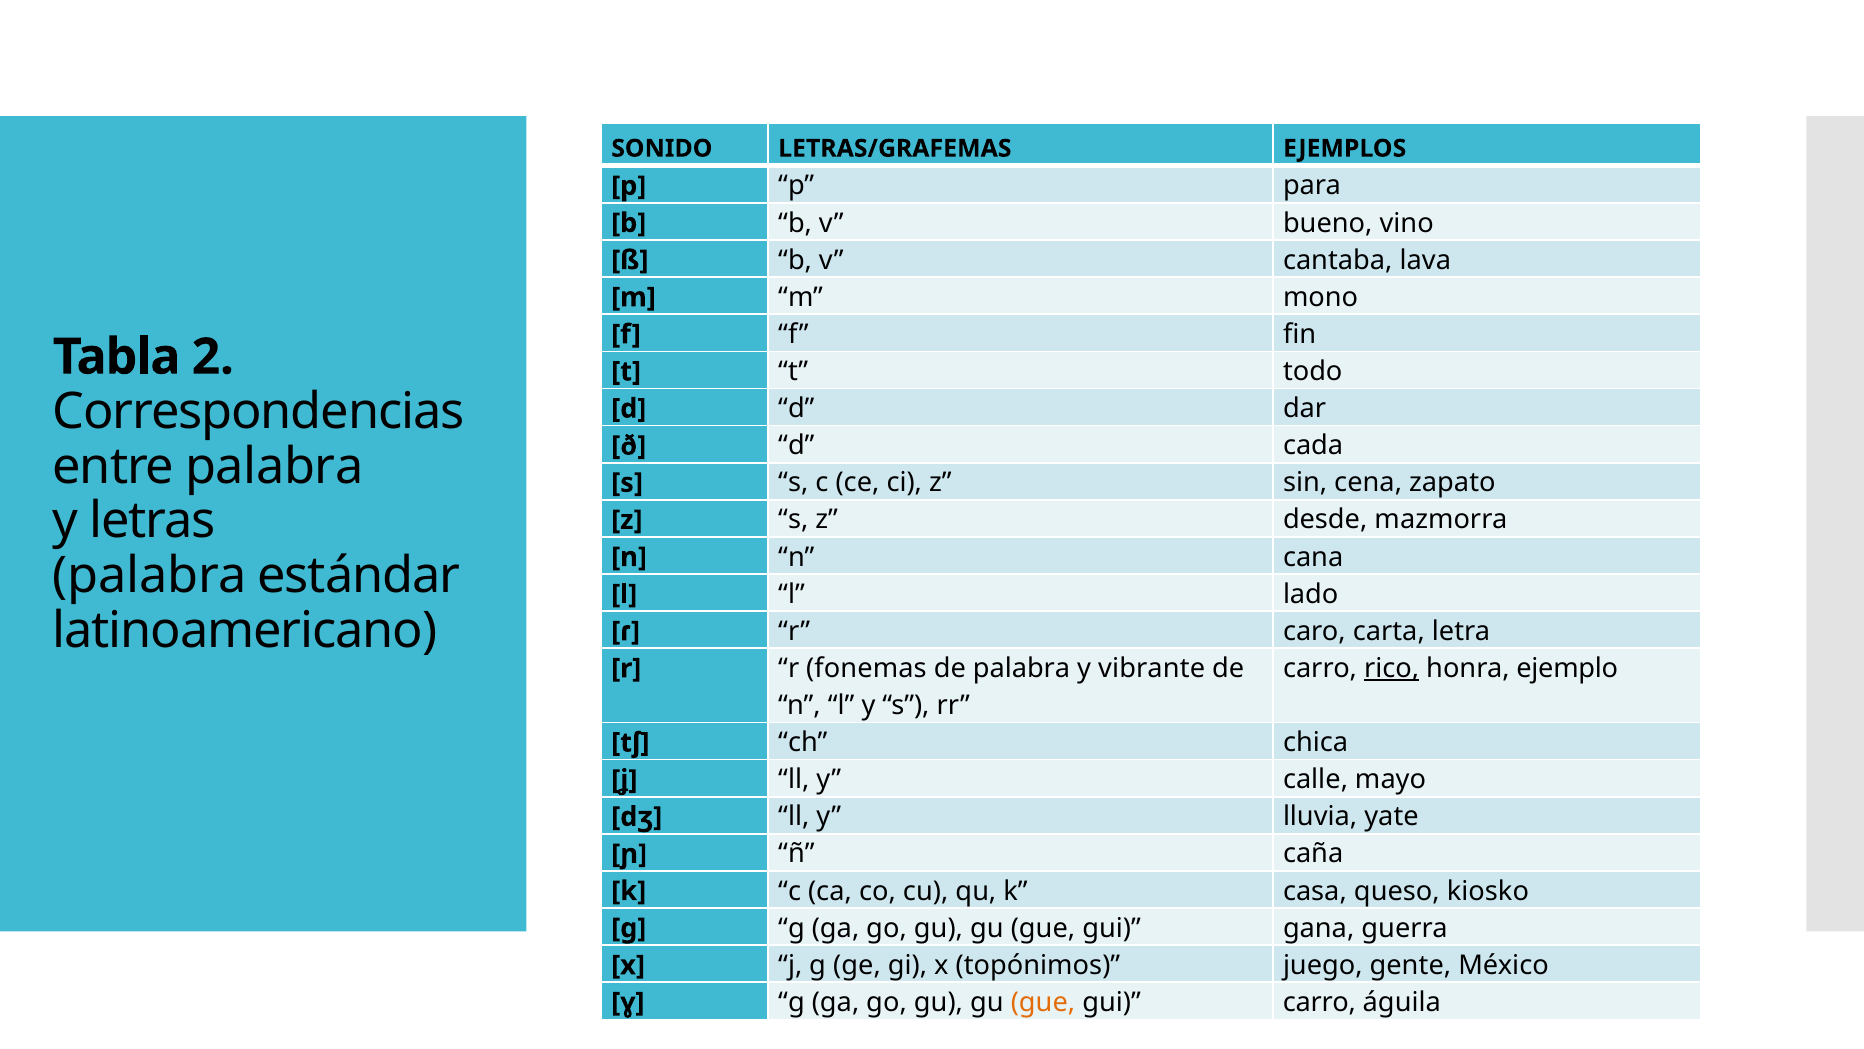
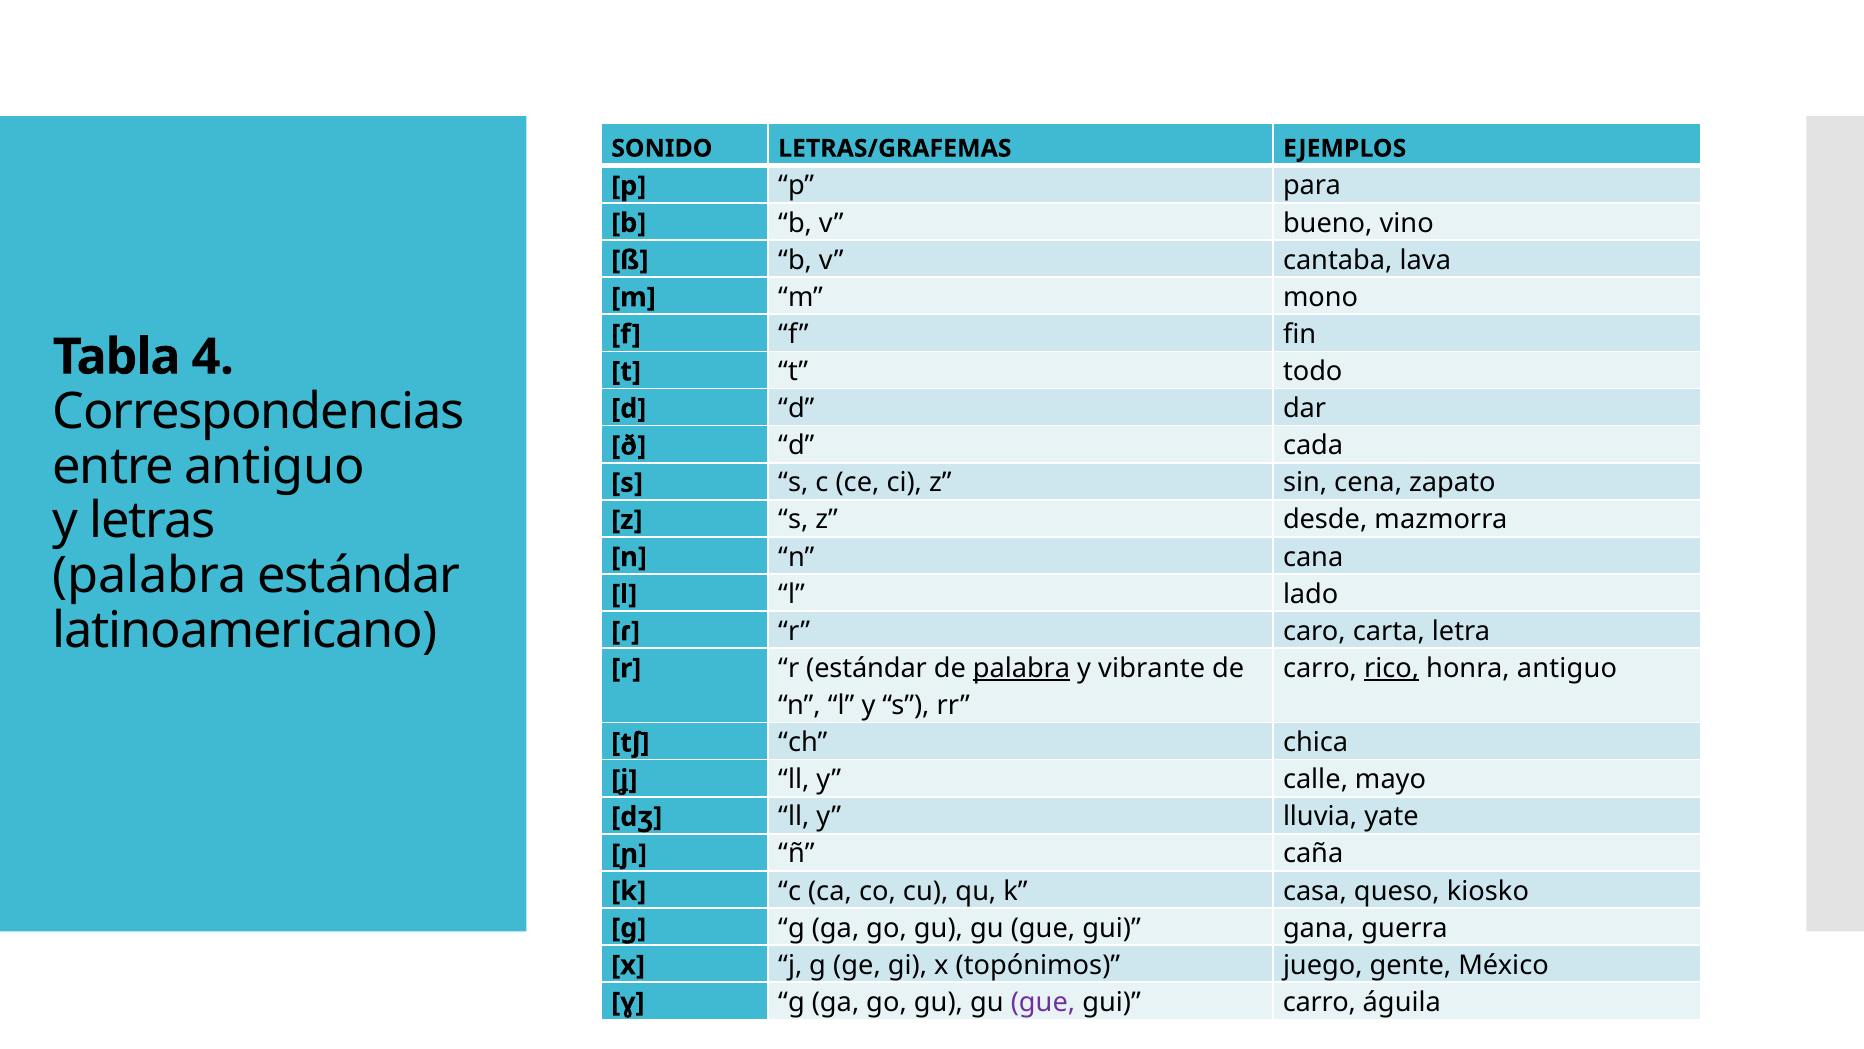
2: 2 -> 4 (213, 357)
entre palabra: palabra -> antiguo (274, 466)
honra ejemplo: ejemplo -> antiguo (1567, 668)
r fonemas: fonemas -> estándar (867, 668)
palabra underline: none -> present (1022, 668)
gue colour: orange -> purple (1043, 1002)
